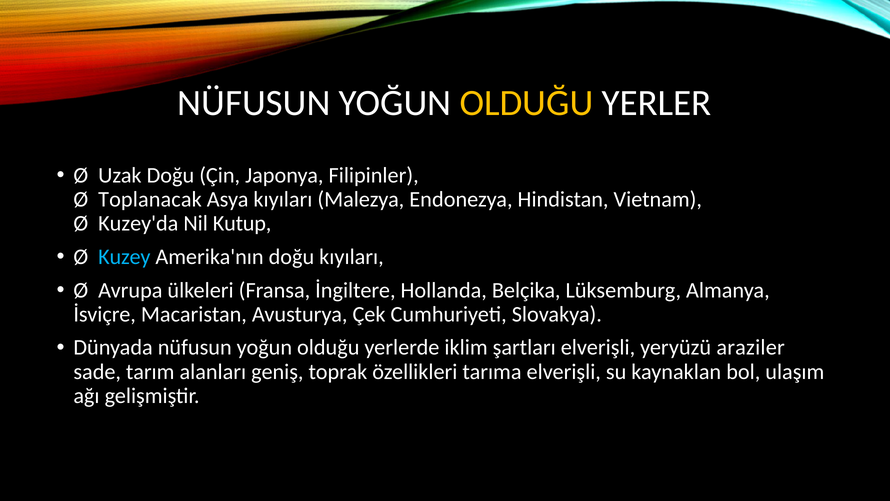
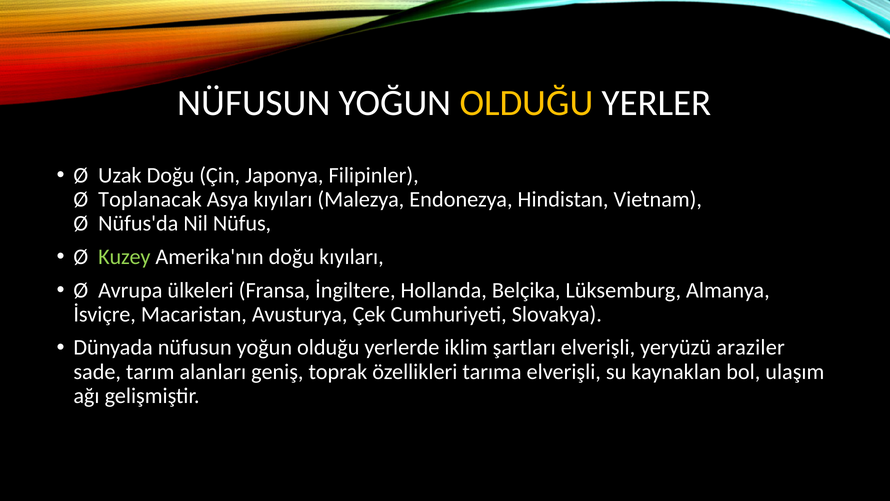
Kuzey'da: Kuzey'da -> Nüfus'da (138, 223)
Kutup: Kutup -> Nüfus (242, 223)
Kuzey colour: light blue -> light green (124, 257)
